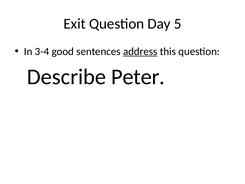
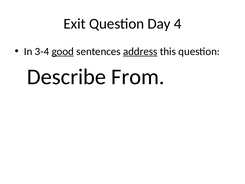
5: 5 -> 4 (178, 24)
good underline: none -> present (63, 51)
Peter: Peter -> From (138, 77)
